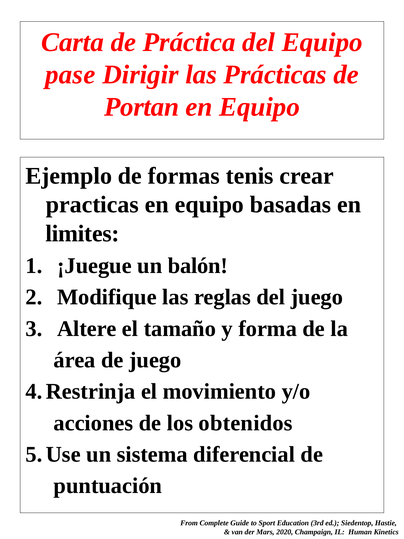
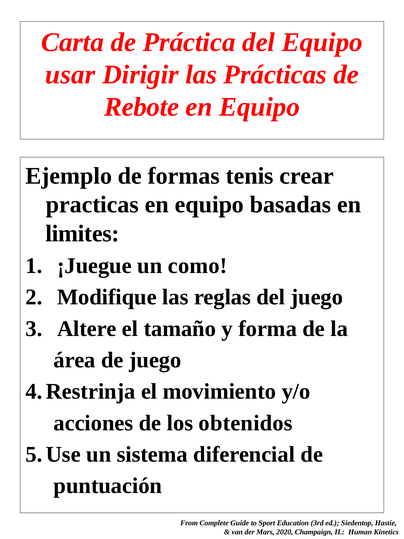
pase: pase -> usar (70, 75)
Portan: Portan -> Rebote (142, 107)
balón: balón -> como (198, 266)
